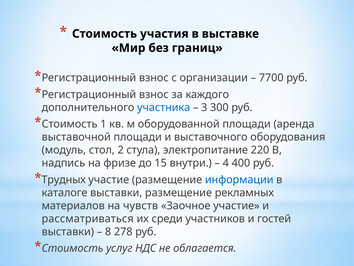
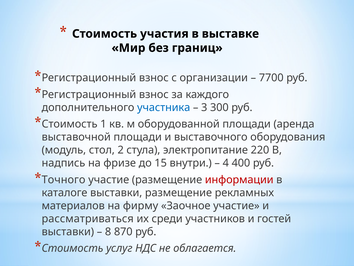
Трудных: Трудных -> Точного (64, 179)
информации colour: blue -> red (239, 179)
чувств: чувств -> фирму (141, 205)
278: 278 -> 870 (123, 231)
